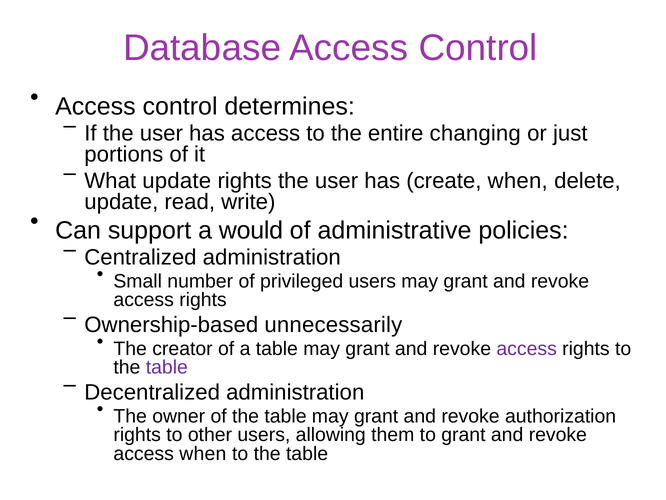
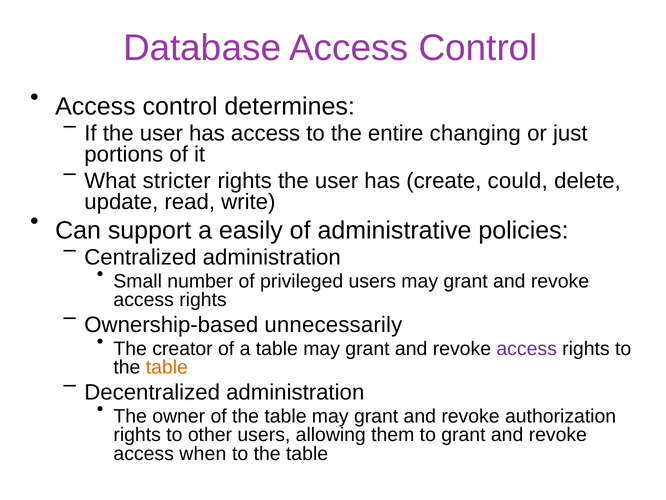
What update: update -> stricter (177, 181)
create when: when -> could (518, 181)
would: would -> easily (251, 230)
table colour: purple -> orange (167, 367)
